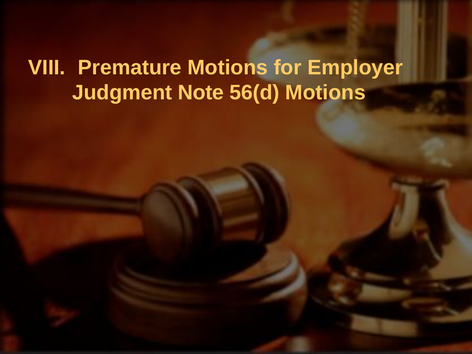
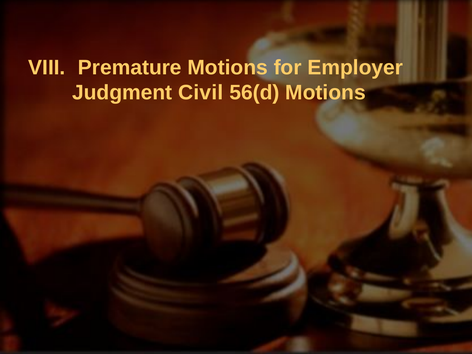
Note: Note -> Civil (201, 93)
